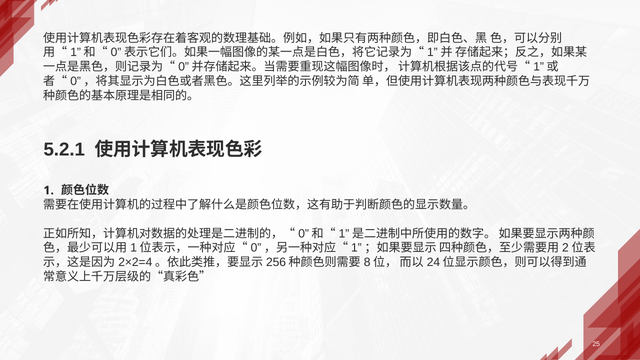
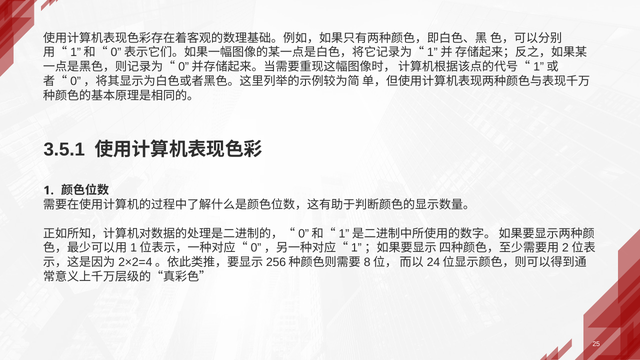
5.2.1: 5.2.1 -> 3.5.1 (64, 150)
